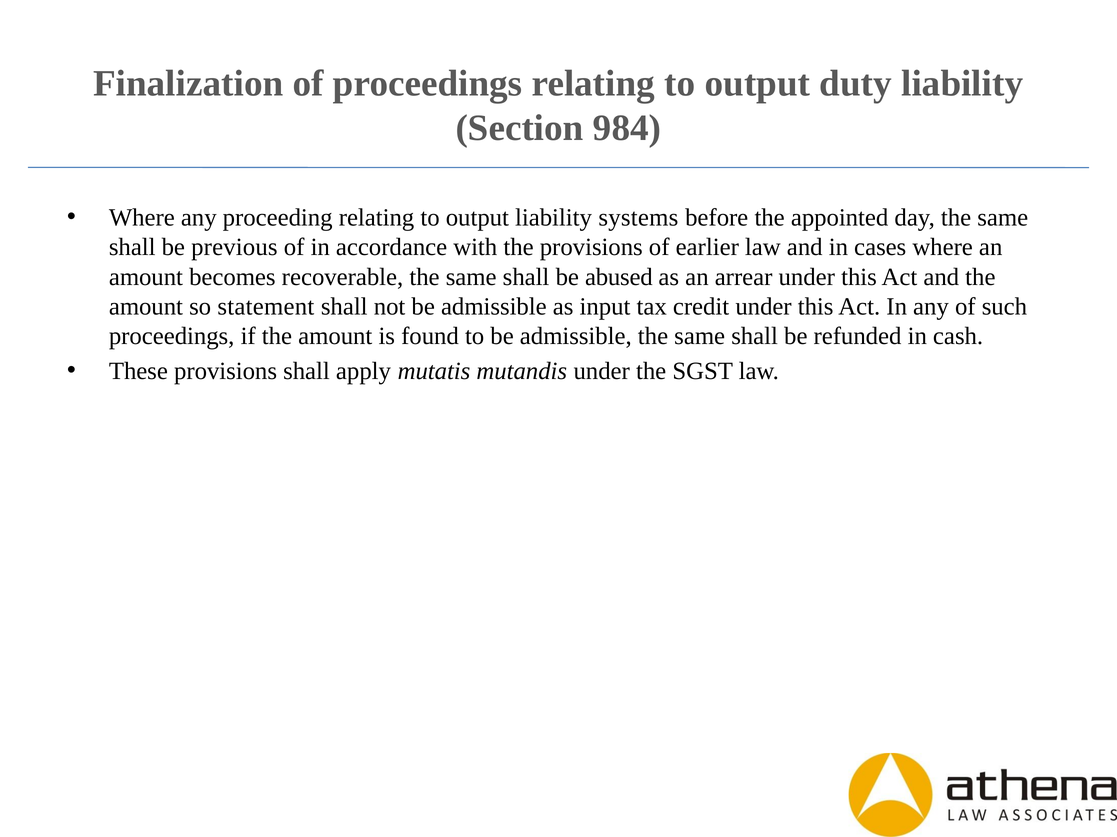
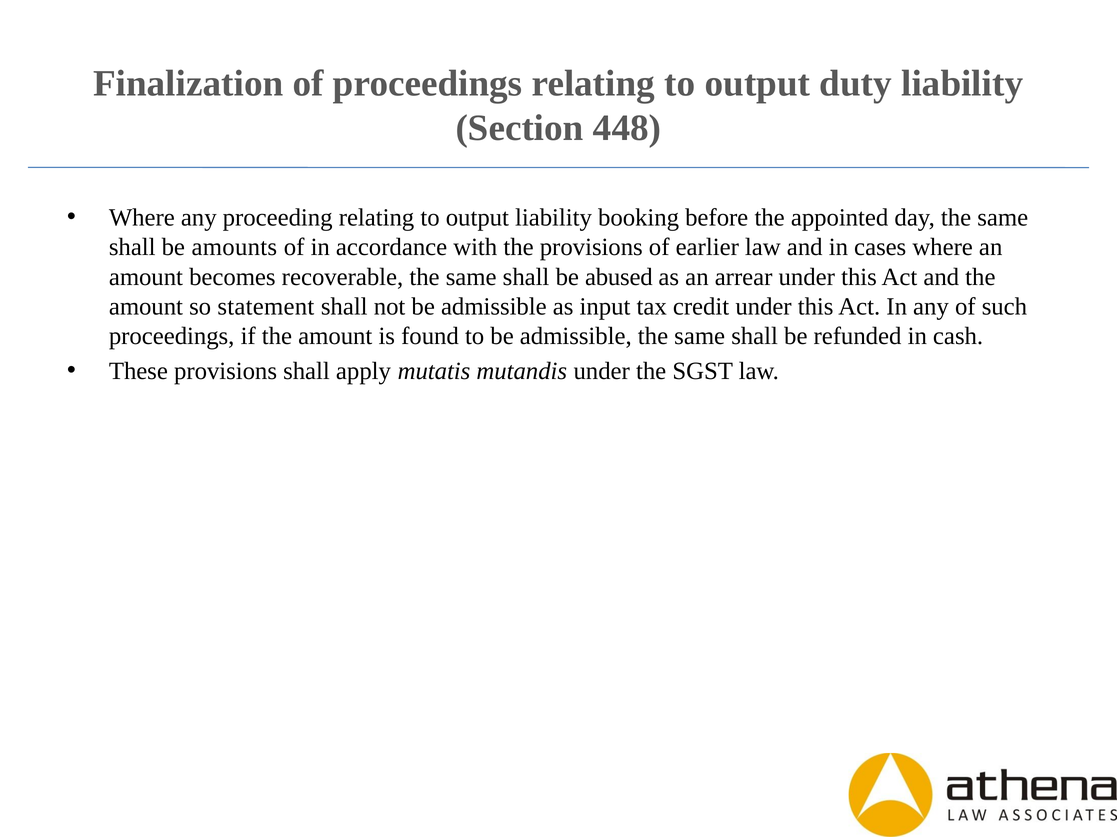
984: 984 -> 448 (627, 128)
systems: systems -> booking (639, 218)
previous: previous -> amounts (234, 247)
